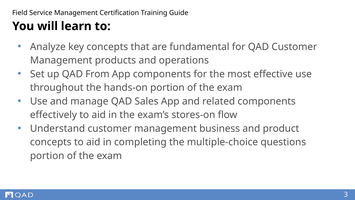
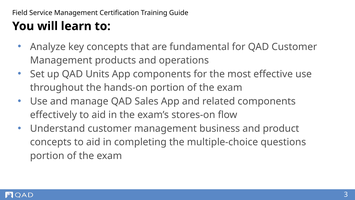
From: From -> Units (97, 74)
